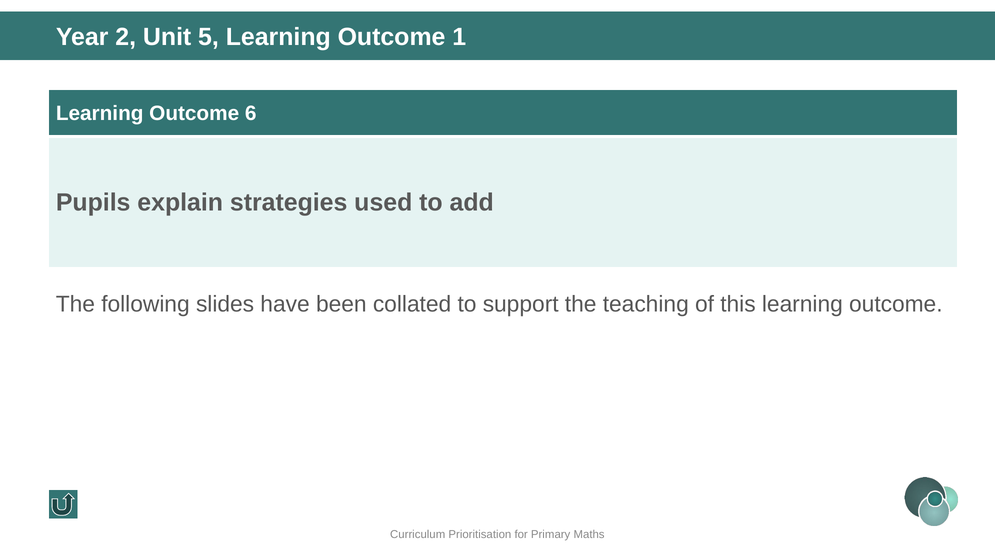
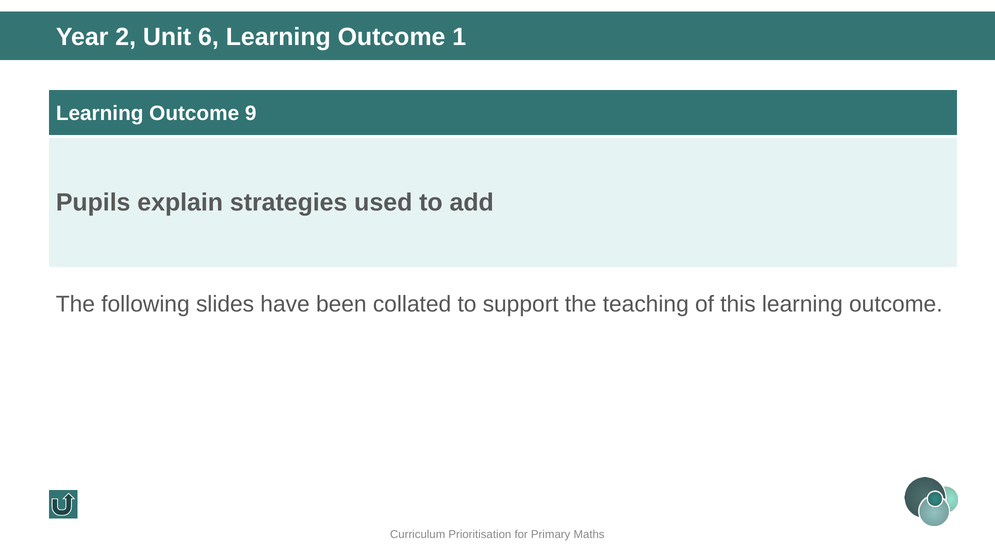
5: 5 -> 6 (208, 37)
6: 6 -> 9 (251, 113)
